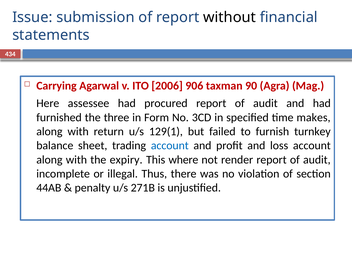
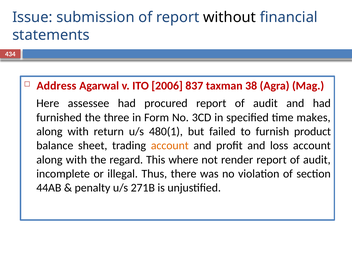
Carrying: Carrying -> Address (56, 86)
906: 906 -> 837 (194, 86)
90: 90 -> 38 (251, 86)
129(1: 129(1 -> 480(1 (166, 132)
turnkey: turnkey -> product (312, 132)
account colour: blue -> orange (170, 146)
expiry: expiry -> regard (126, 160)
